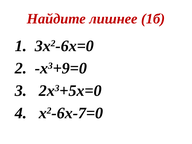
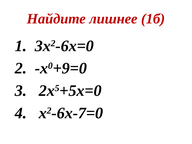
3: 3 -> 0 (50, 66)
3: 3 -> 5 (57, 88)
